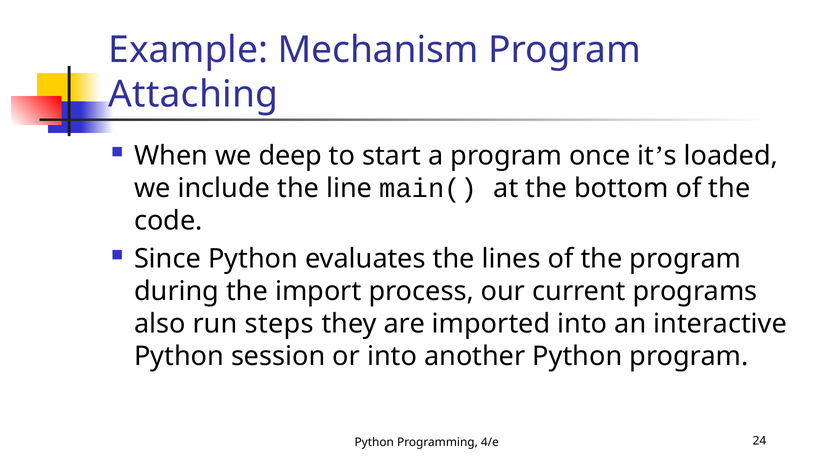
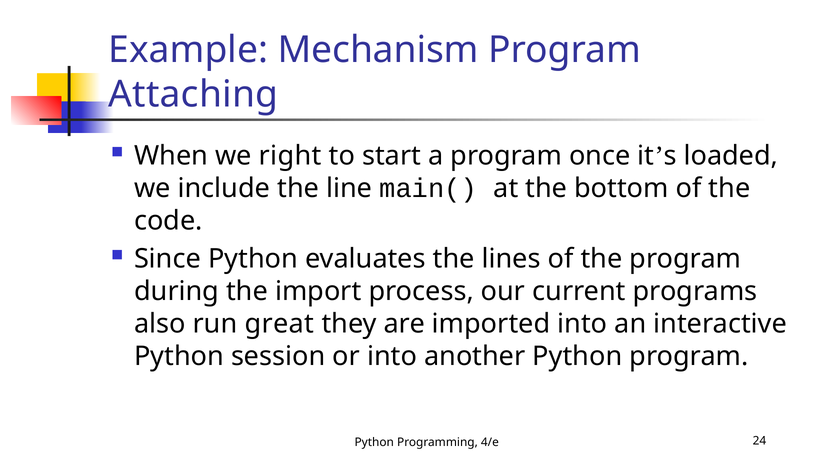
deep: deep -> right (290, 156)
steps: steps -> great (279, 324)
